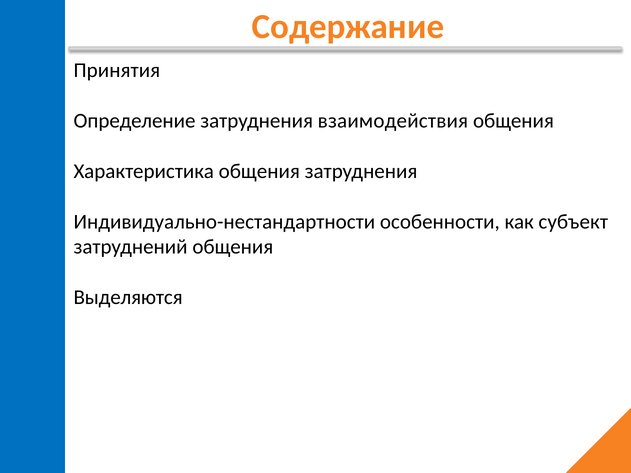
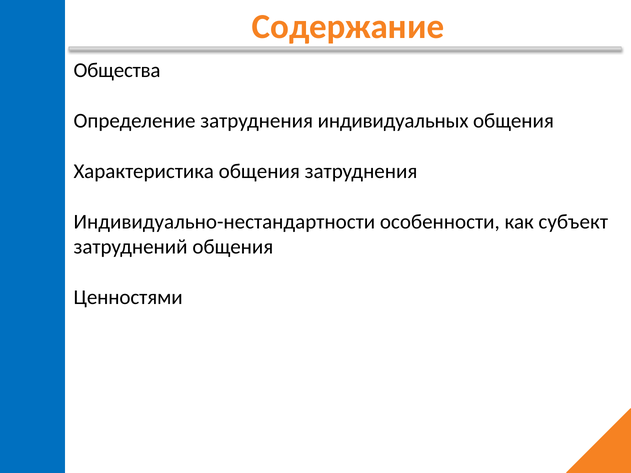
Принятия: Принятия -> Общества (117, 70)
взаимодействия: взаимодействия -> индивидуальных (393, 121)
Выделяются: Выделяются -> Ценностями (128, 298)
